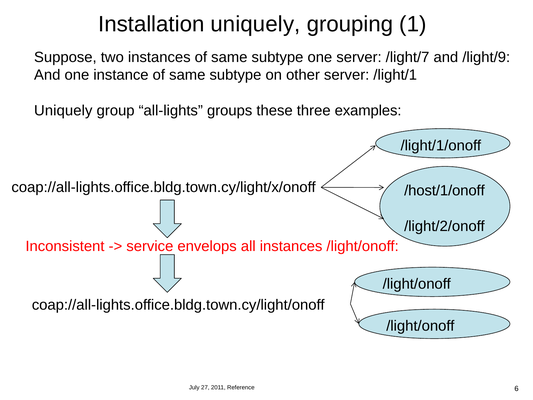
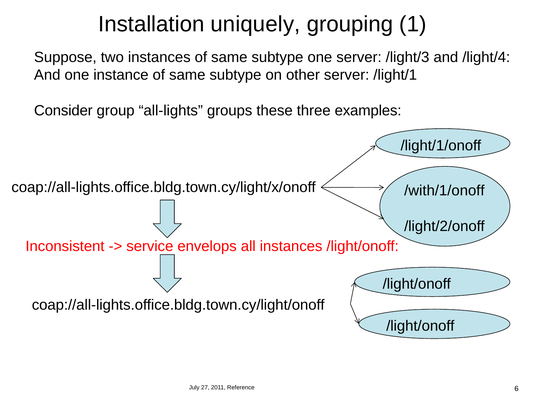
/light/7: /light/7 -> /light/3 (408, 57)
/light/9: /light/9 -> /light/4 (486, 57)
Uniquely: Uniquely -> Consider (63, 110)
/host/1/onoff: /host/1/onoff -> /with/1/onoff (444, 191)
